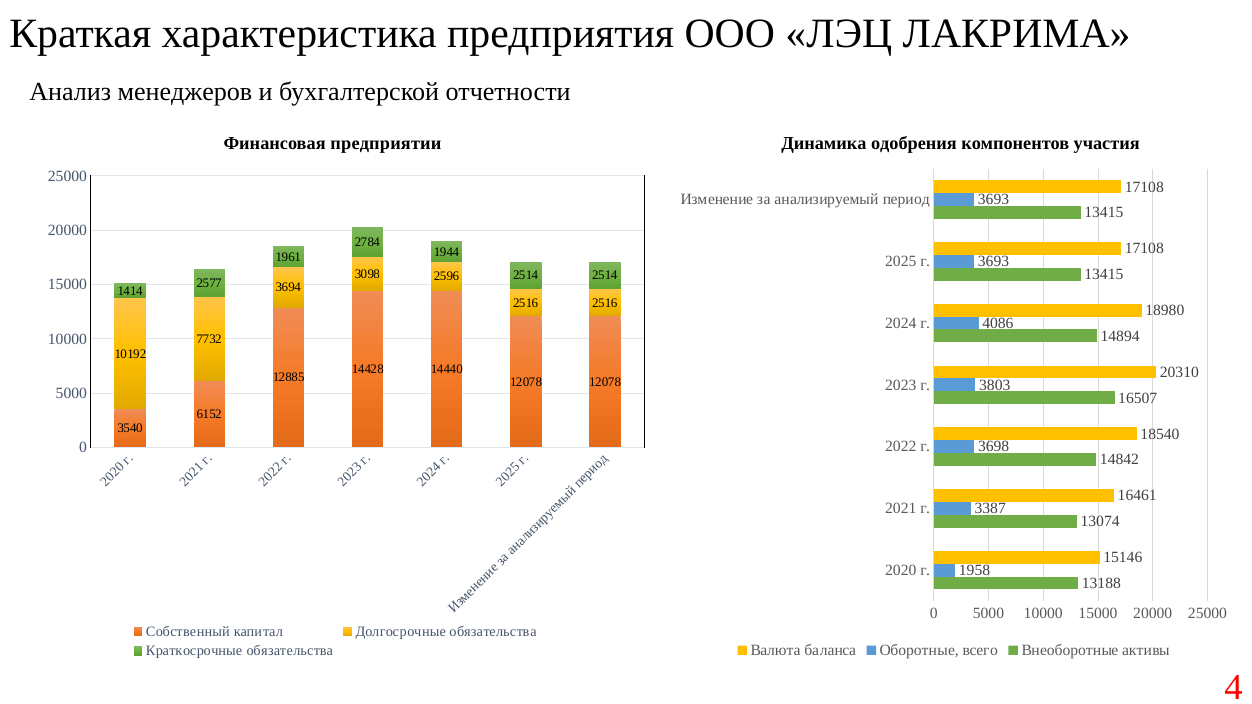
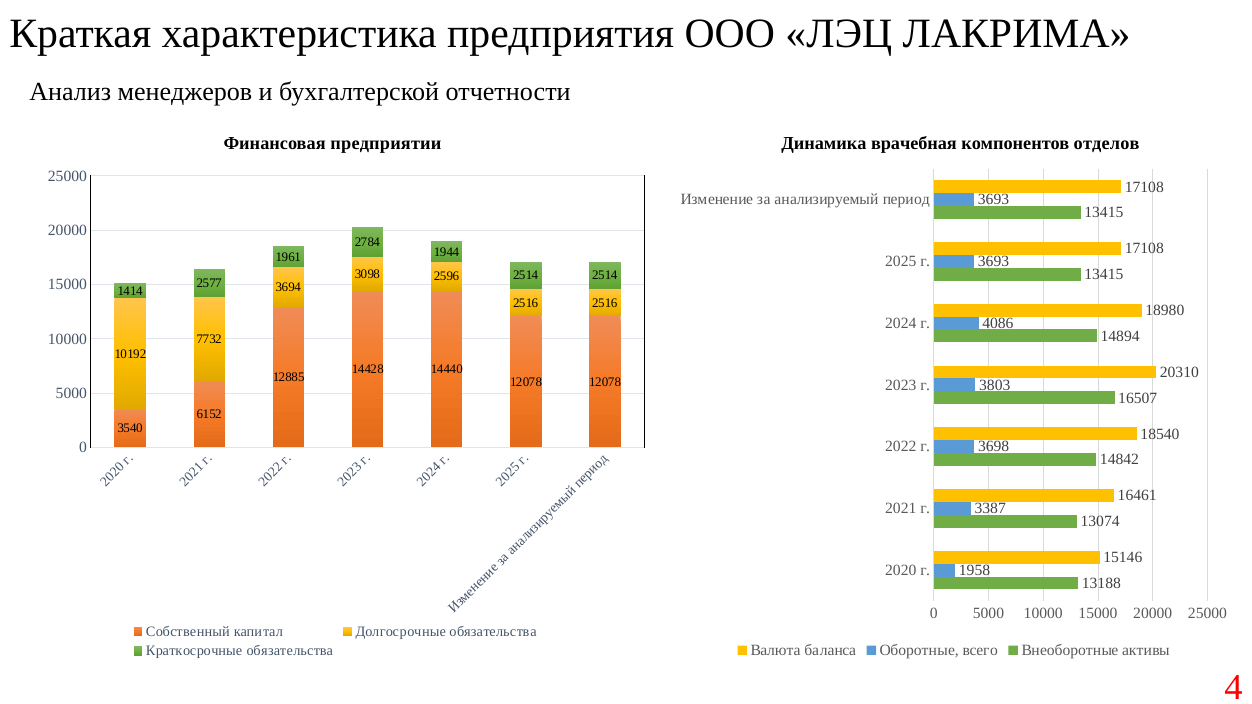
одобрения: одобрения -> врачебная (914, 144)
участия: участия -> отделов (1107, 144)
